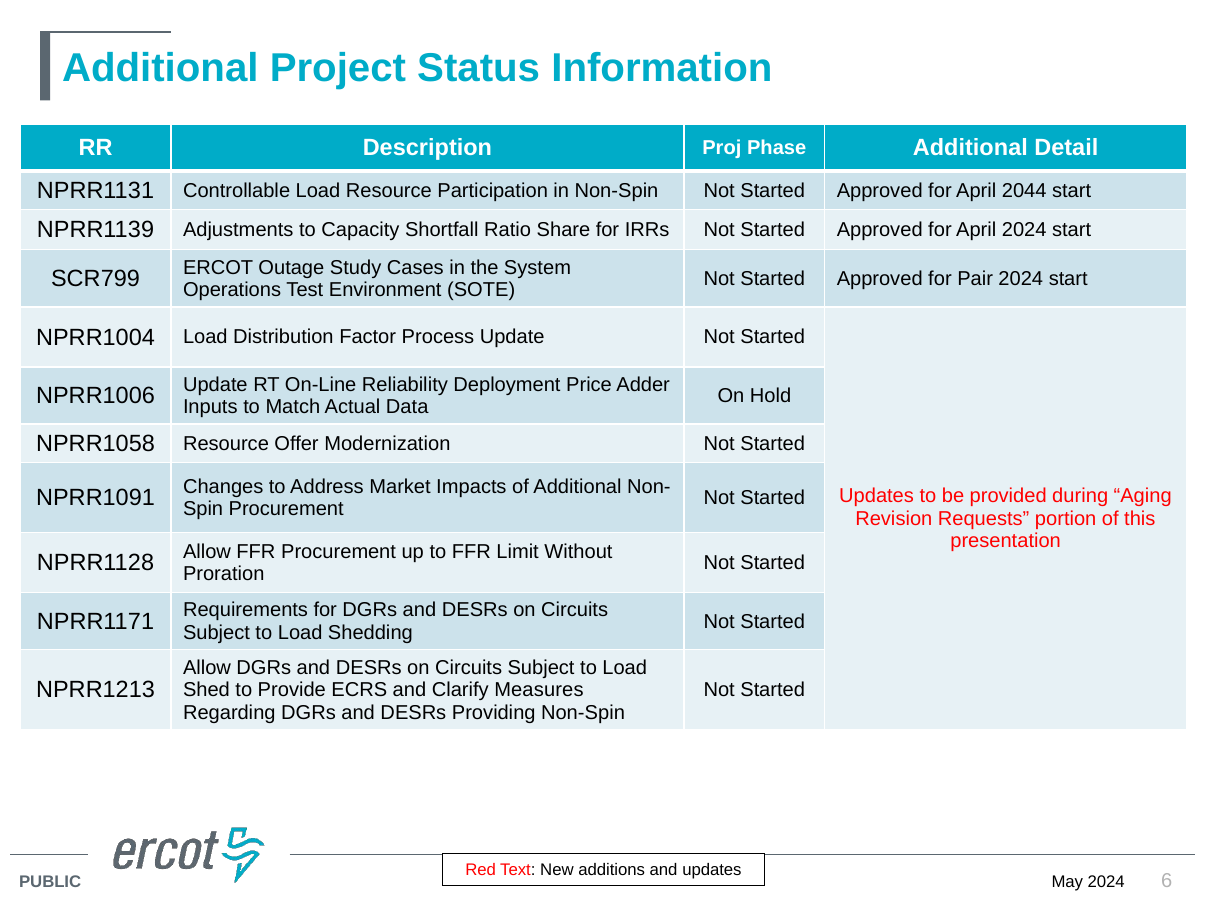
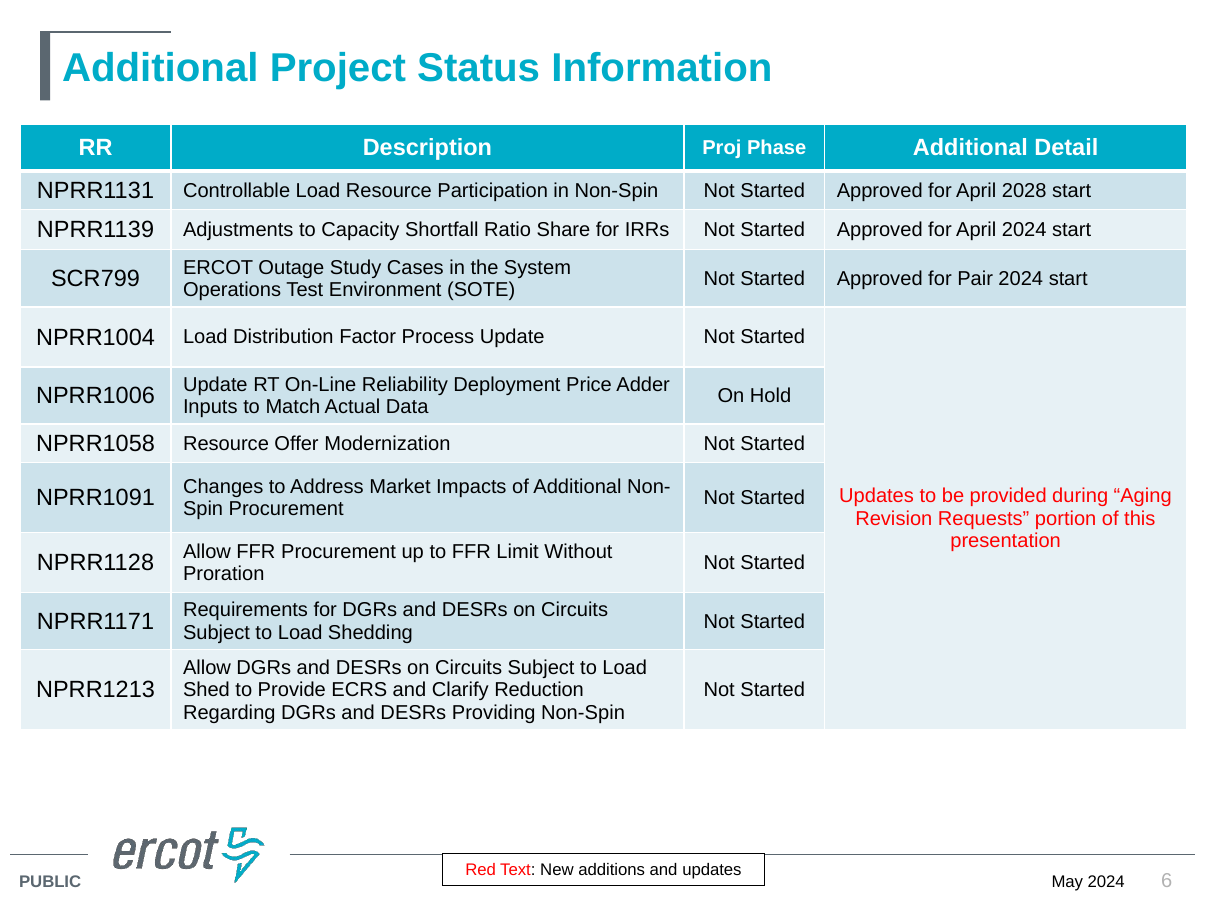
2044: 2044 -> 2028 (1024, 191)
Measures: Measures -> Reduction (539, 690)
